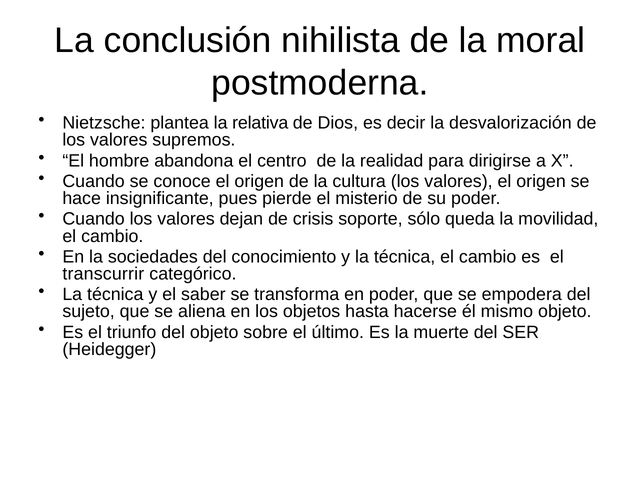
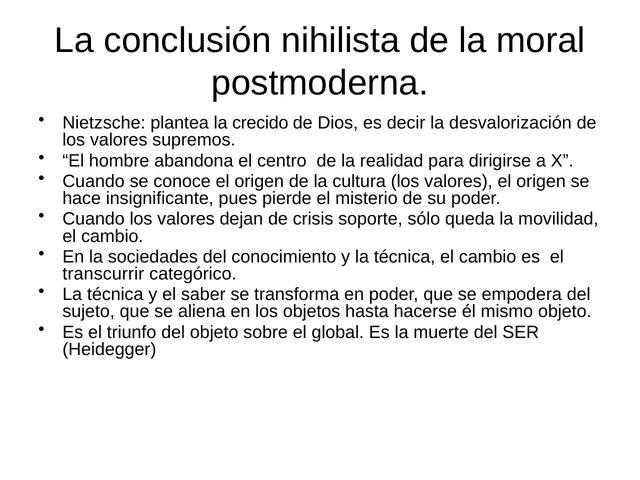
relativa: relativa -> crecido (260, 123)
último: último -> global (338, 332)
